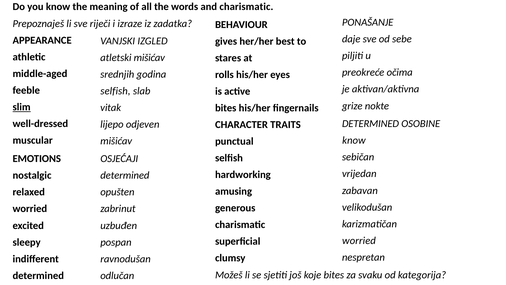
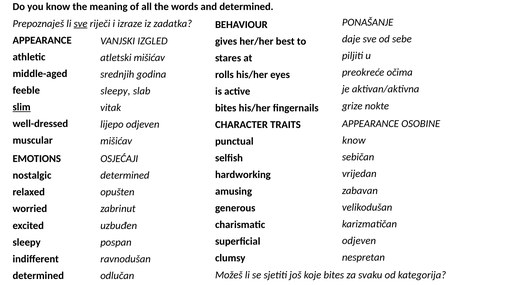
and charismatic: charismatic -> determined (246, 7)
sve underline: none -> present (81, 23)
selfish: selfish -> sleepy (115, 91)
DETERMINED: DETERMINED -> APPEARANCE (370, 124)
worried: worried -> odjeven (359, 240)
